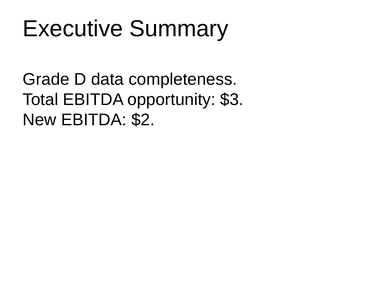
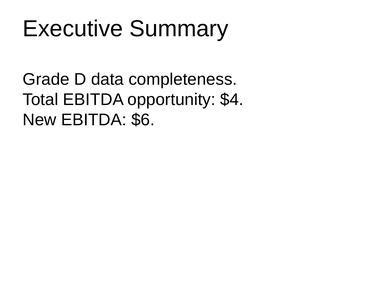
$3: $3 -> $4 (232, 100)
$2: $2 -> $6 (143, 120)
